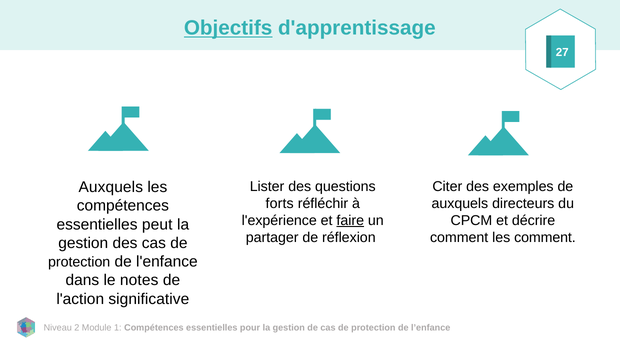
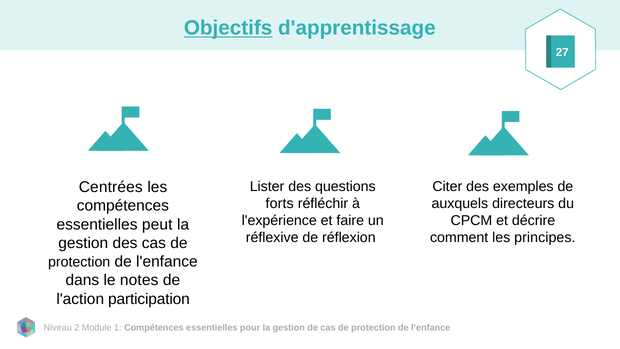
Auxquels: Auxquels -> Centrées (111, 187)
faire underline: present -> none (350, 220)
partager: partager -> réflexive (272, 237)
les comment: comment -> principes (545, 237)
significative: significative -> participation (149, 299)
